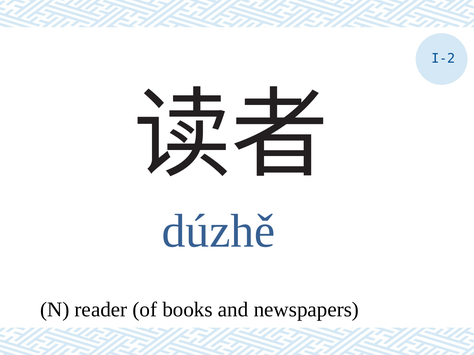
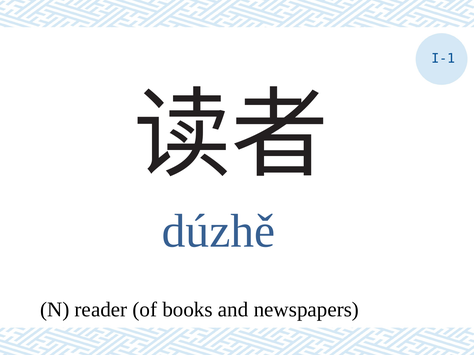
I-2: I-2 -> I-1 (443, 59)
